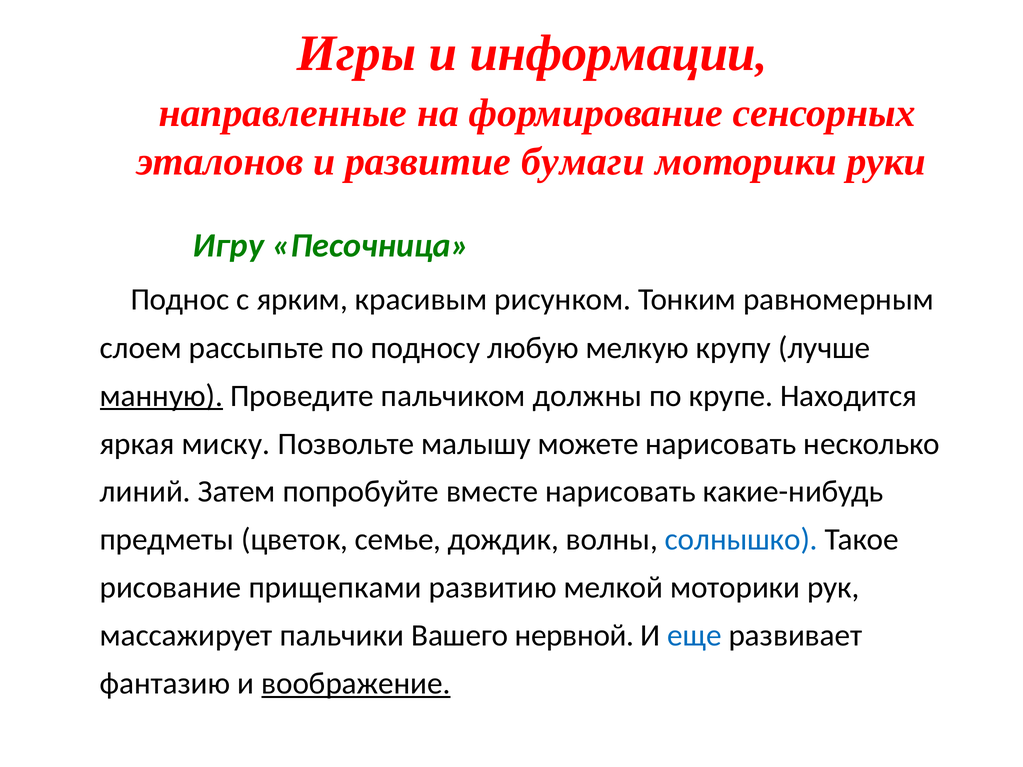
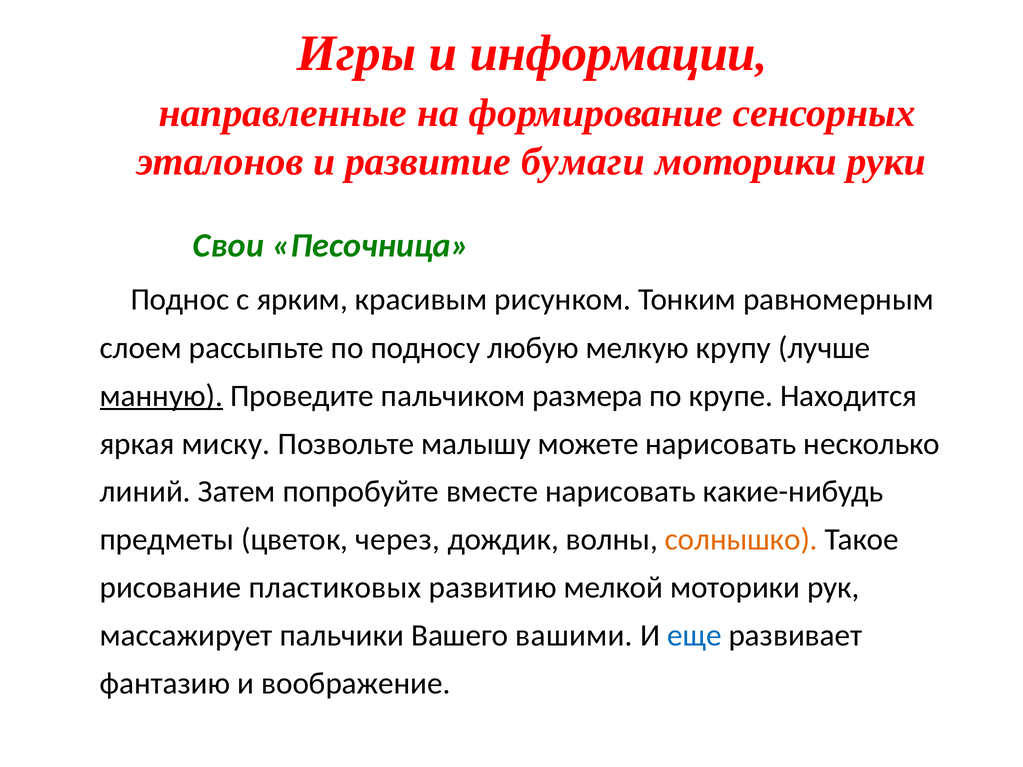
Игру: Игру -> Свои (228, 246)
должны: должны -> размера (588, 396)
семье: семье -> через (398, 540)
солнышко colour: blue -> orange (741, 540)
прищепками: прищепками -> пластиковых (335, 588)
нервной: нервной -> вашими (574, 636)
воображение underline: present -> none (356, 684)
